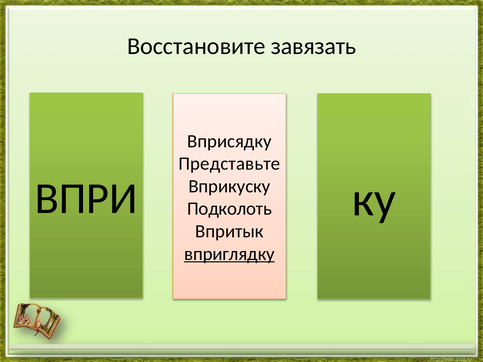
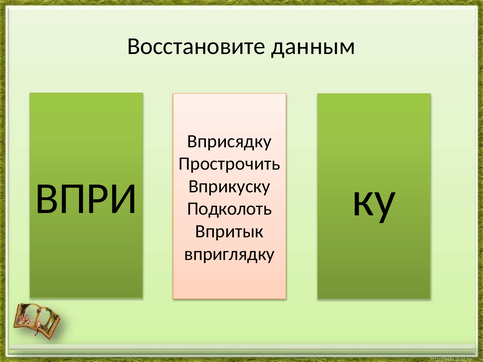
завязать: завязать -> данным (313, 46)
Представьте: Представьте -> Прострочить (229, 164)
вприглядку underline: present -> none (229, 254)
